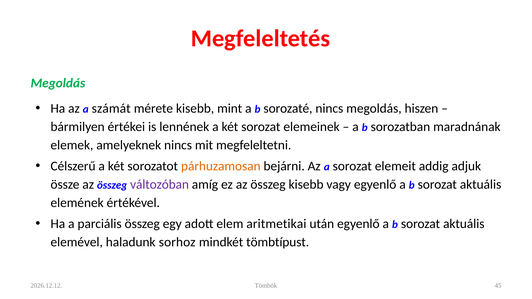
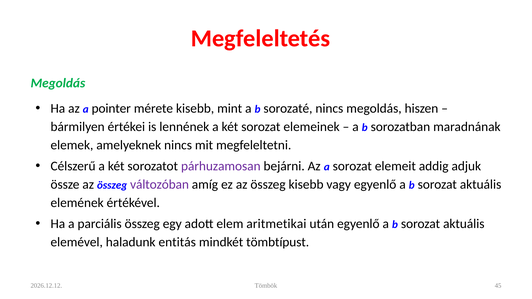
számát: számát -> pointer (111, 109)
párhuzamosan colour: orange -> purple (221, 166)
sorhoz: sorhoz -> entitás (177, 242)
